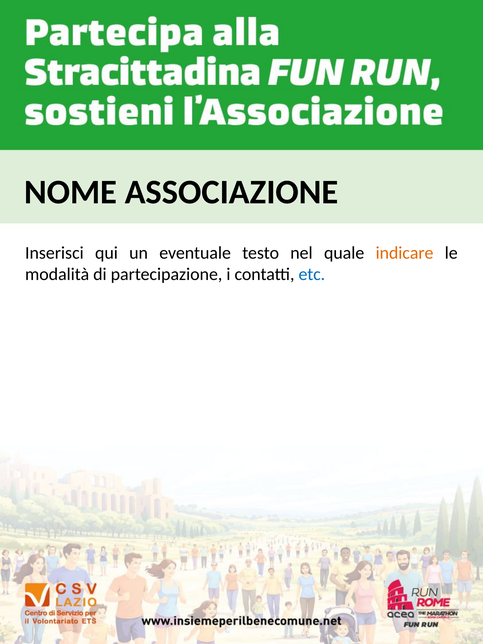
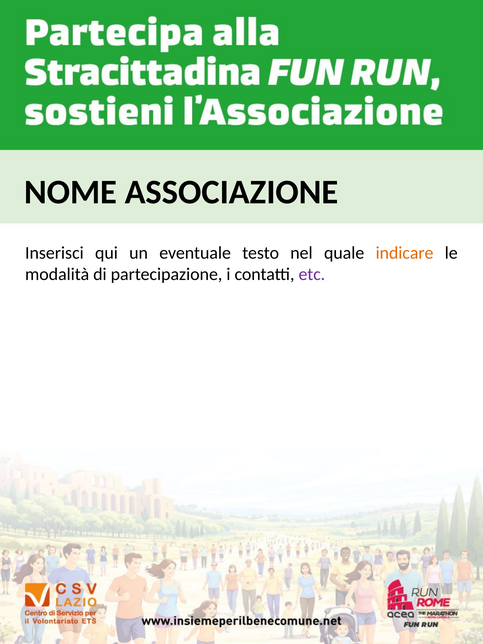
etc colour: blue -> purple (312, 274)
